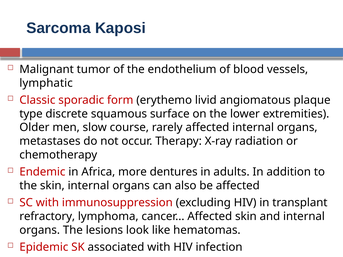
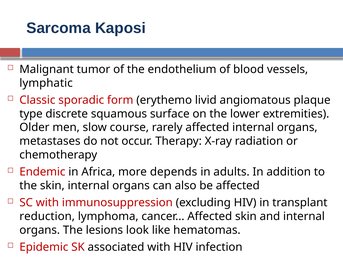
dentures: dentures -> depends (174, 172)
refractory: refractory -> reduction (47, 217)
